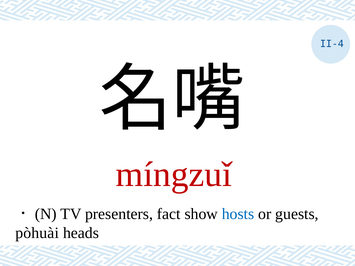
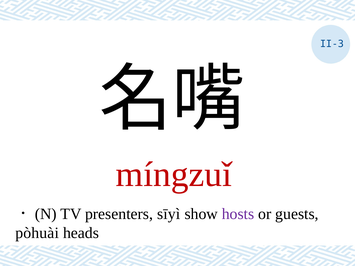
II-4: II-4 -> II-3 (332, 44)
fact: fact -> sīyì (169, 214)
hosts colour: blue -> purple (238, 214)
